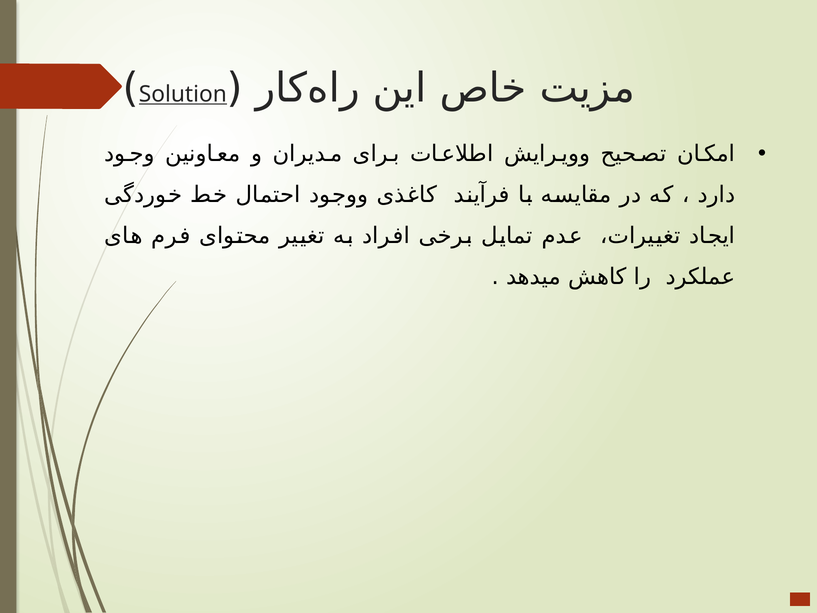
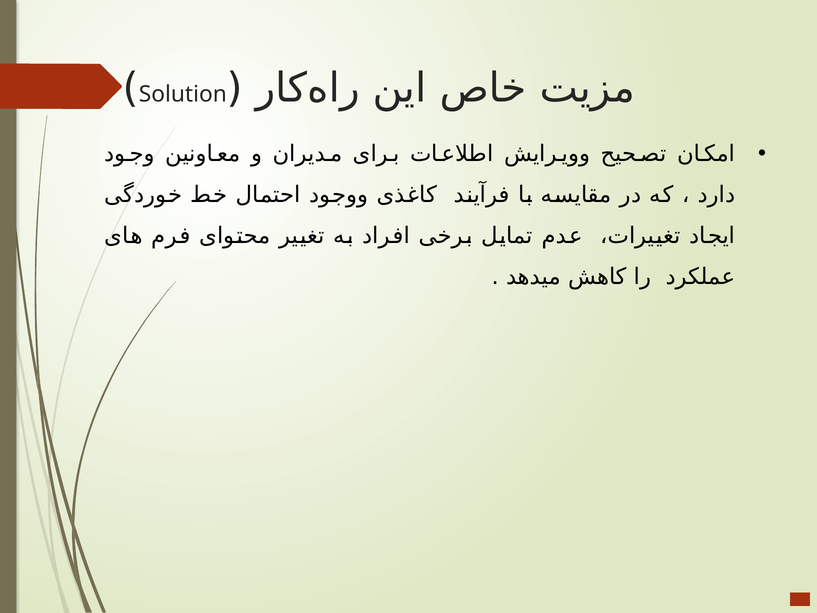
Solution underline: present -> none (183, 94)
